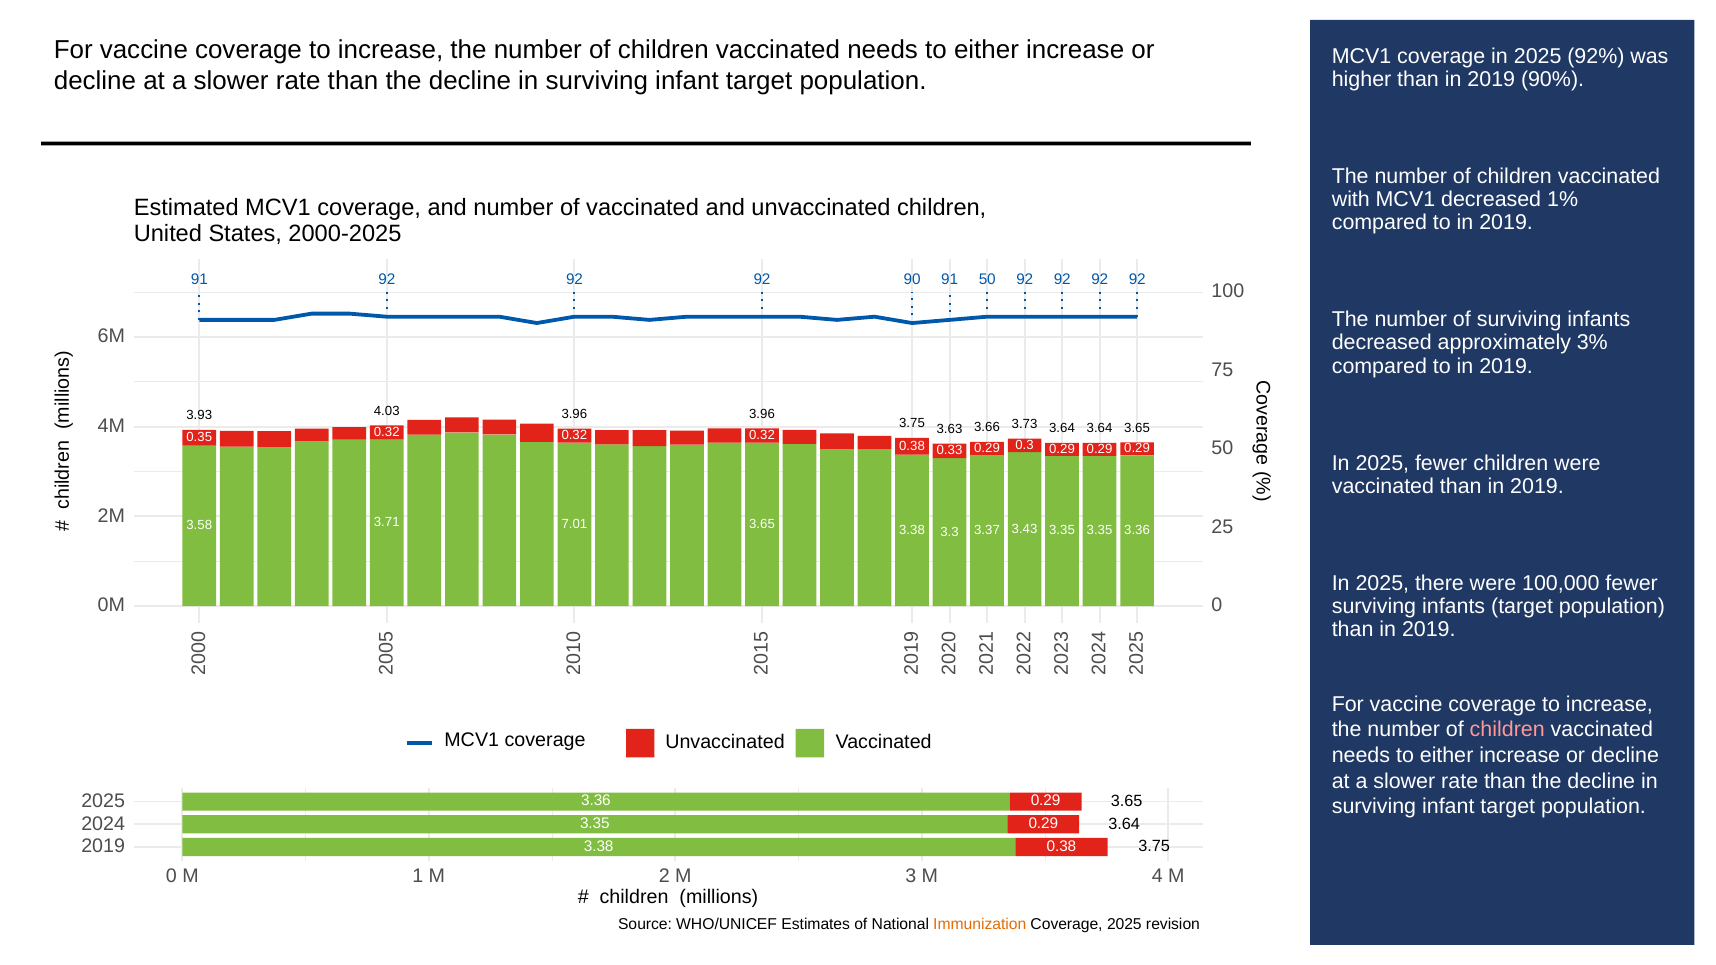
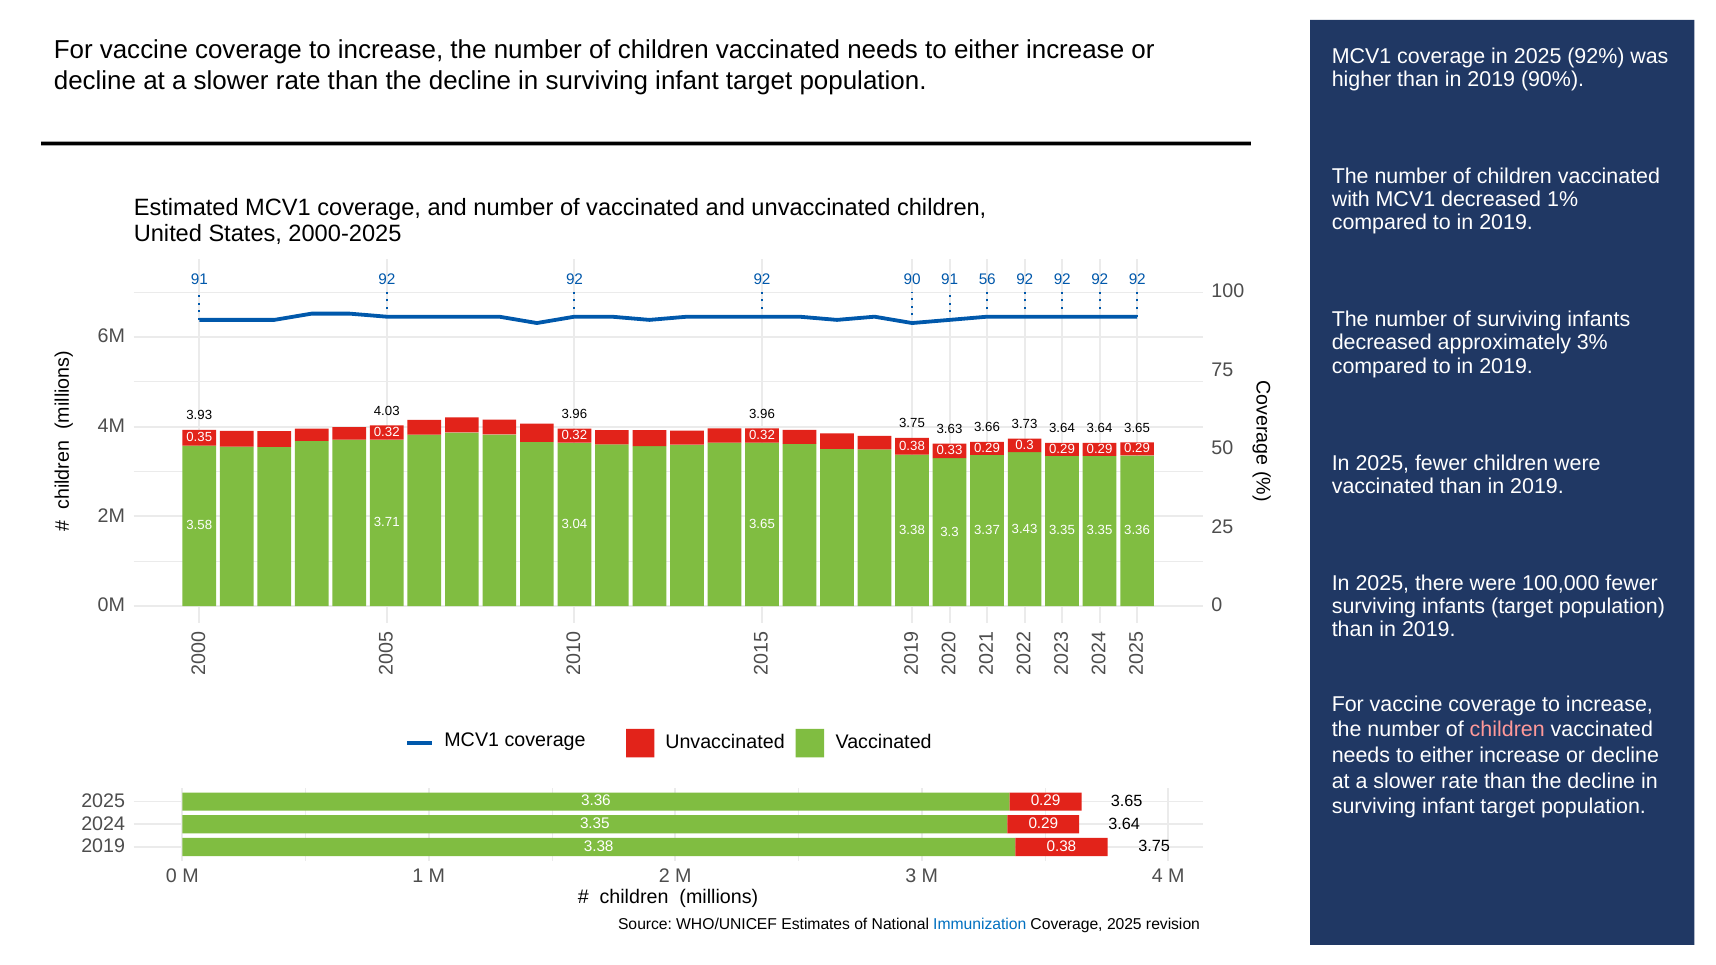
91 50: 50 -> 56 (987, 279)
7.01: 7.01 -> 3.04 (574, 524)
Immunization colour: orange -> blue (980, 924)
